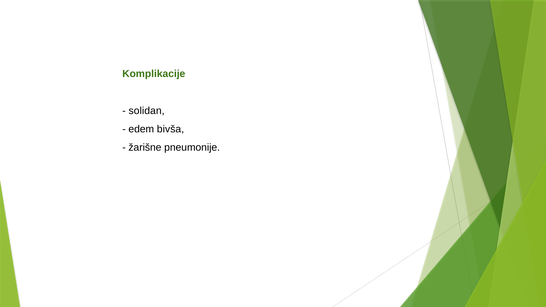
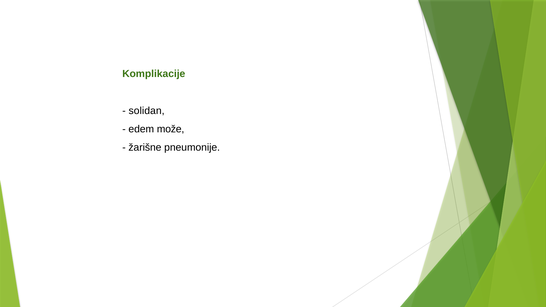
bivša: bivša -> može (171, 129)
